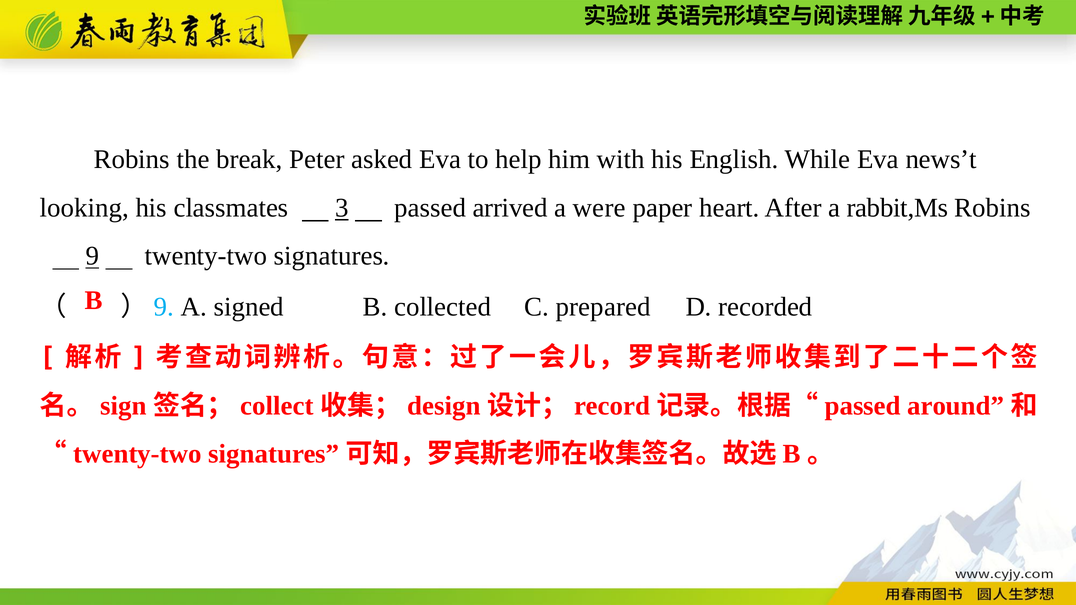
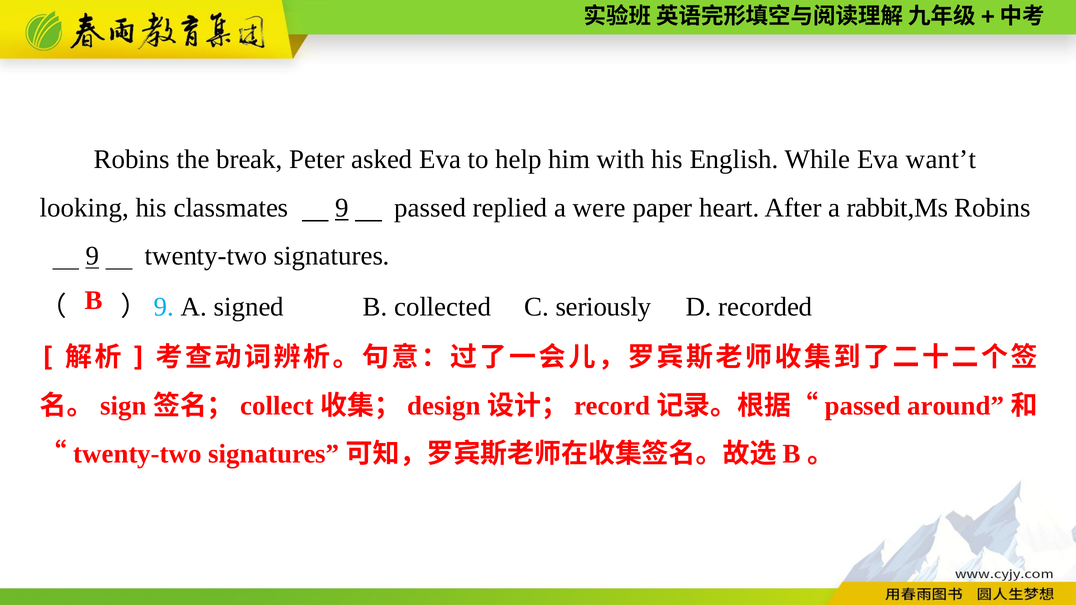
news’t: news’t -> want’t (941, 159)
classmates 3: 3 -> 9 (342, 208)
arrived: arrived -> replied (510, 208)
prepared: prepared -> seriously (603, 307)
